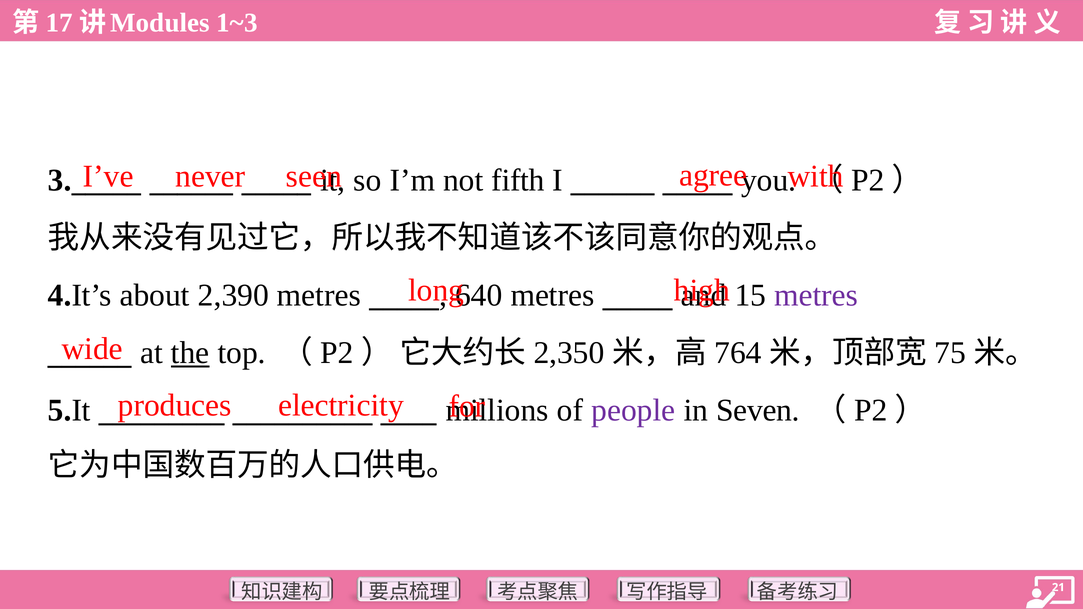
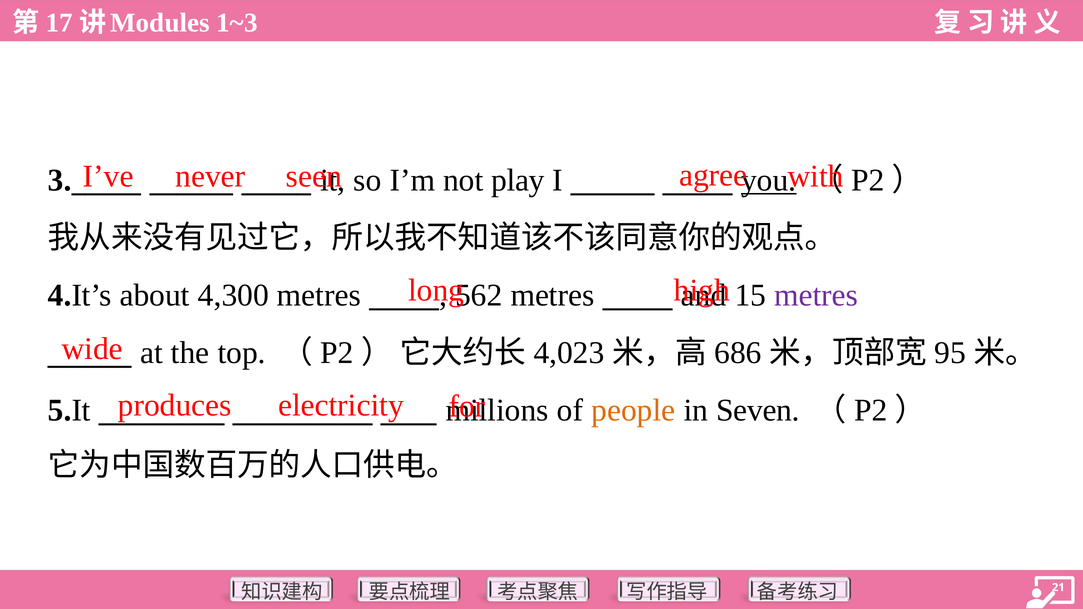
fifth: fifth -> play (518, 180)
you underline: none -> present (769, 180)
2,390: 2,390 -> 4,300 (233, 295)
640: 640 -> 562 (479, 295)
the underline: present -> none (190, 353)
2,350: 2,350 -> 4,023 (569, 353)
764: 764 -> 686 (738, 353)
75: 75 -> 95 (950, 353)
people colour: purple -> orange (633, 410)
